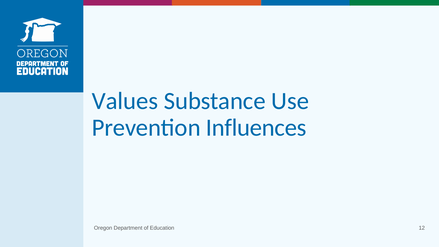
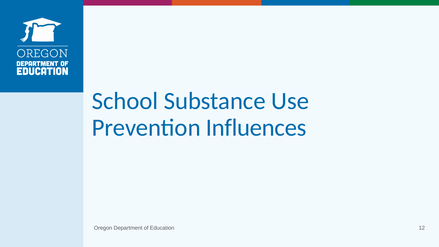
Values: Values -> School (125, 101)
